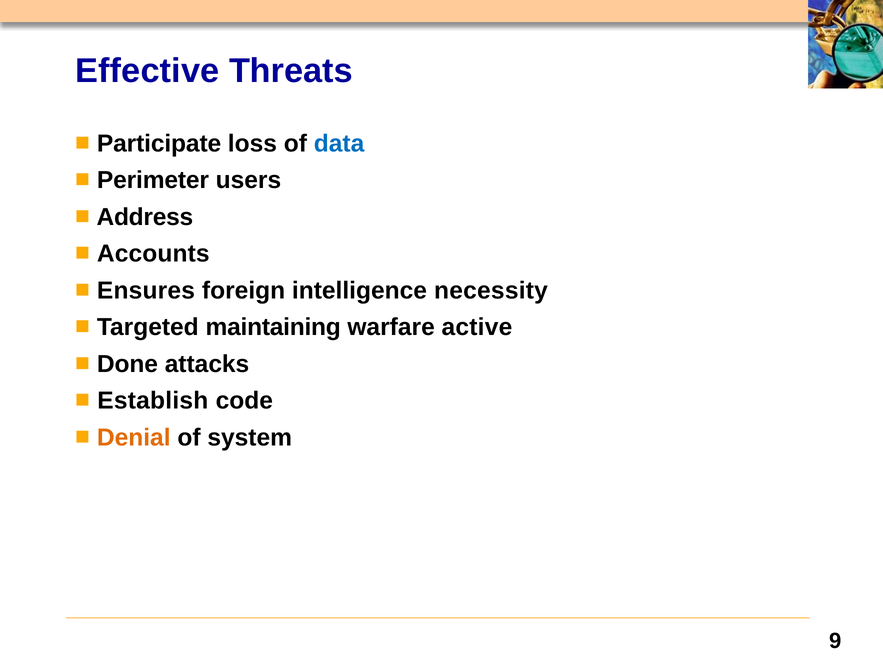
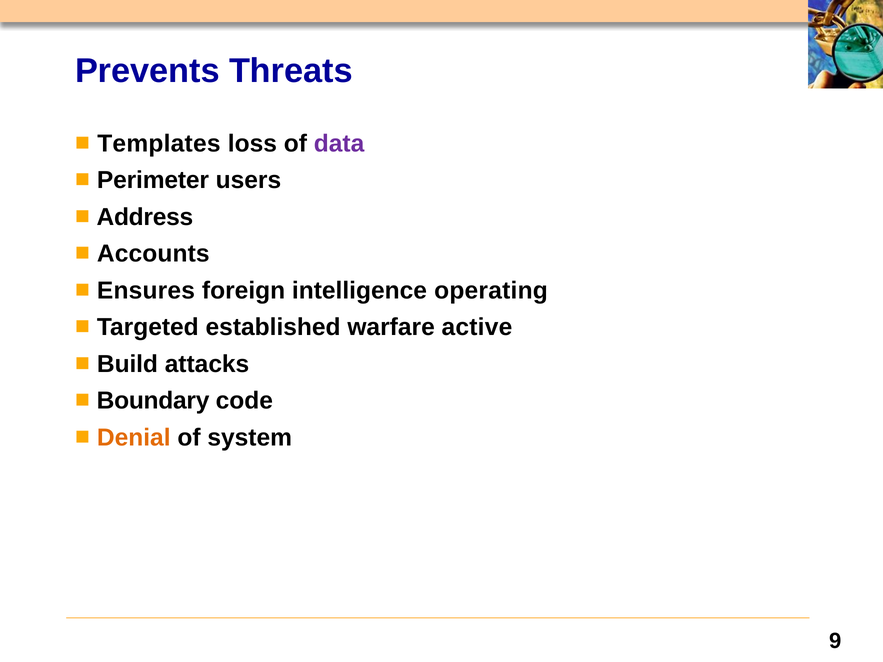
Effective: Effective -> Prevents (147, 71)
Participate: Participate -> Templates (159, 143)
data colour: blue -> purple (339, 143)
necessity: necessity -> operating (491, 291)
maintaining: maintaining -> established (273, 327)
Done: Done -> Build (127, 364)
Establish: Establish -> Boundary (153, 401)
